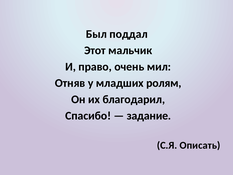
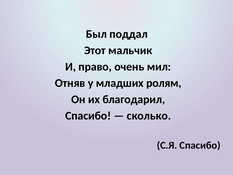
задание: задание -> сколько (149, 116)
С.Я Описать: Описать -> Спасибо (200, 145)
